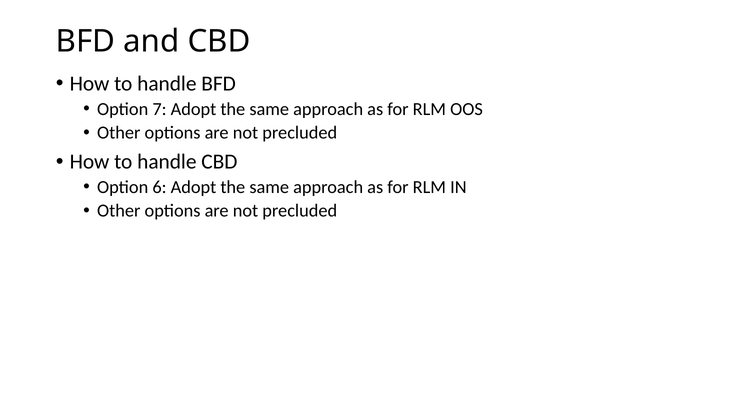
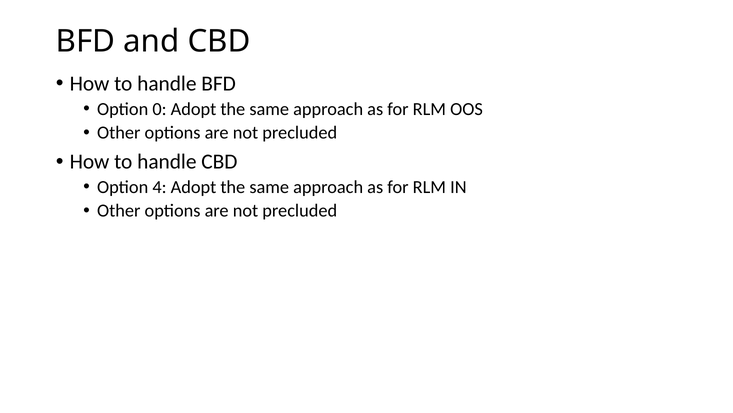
7: 7 -> 0 (159, 109)
6: 6 -> 4 (159, 187)
